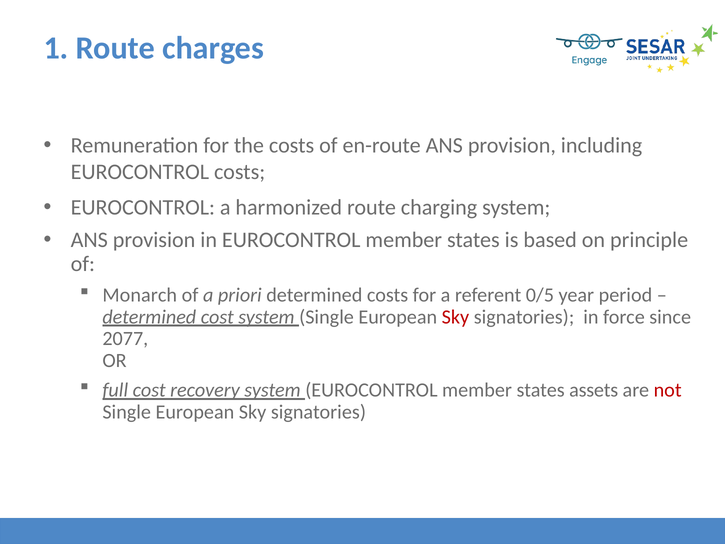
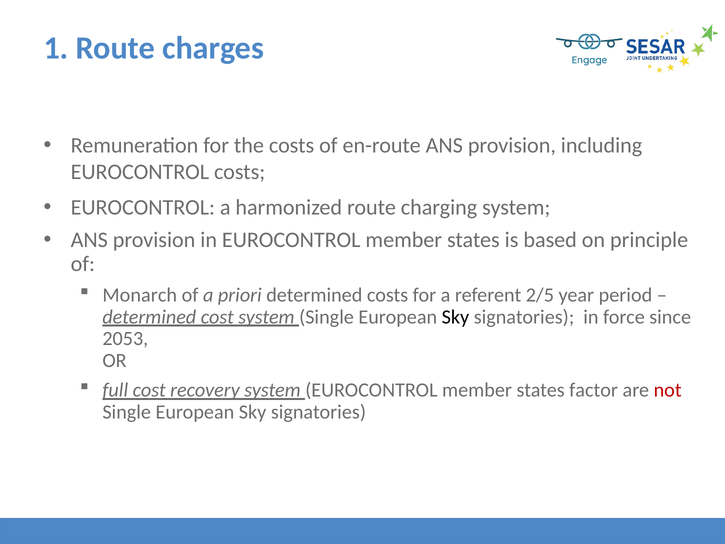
0/5: 0/5 -> 2/5 (540, 295)
Sky colour: red -> black (455, 317)
2077: 2077 -> 2053 (125, 338)
assets: assets -> factor (594, 390)
